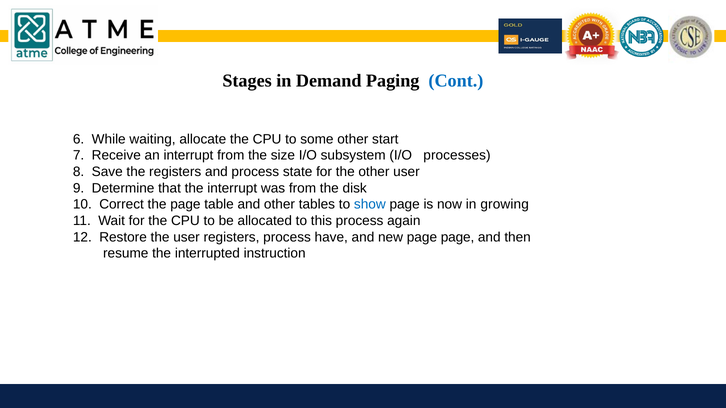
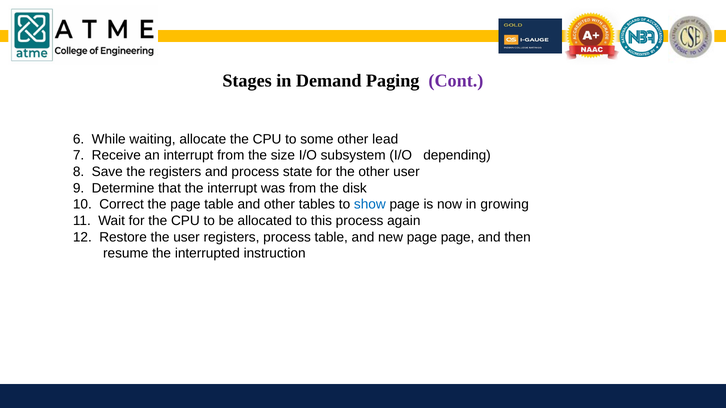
Cont colour: blue -> purple (456, 81)
start: start -> lead (385, 139)
processes: processes -> depending (457, 156)
process have: have -> table (331, 237)
